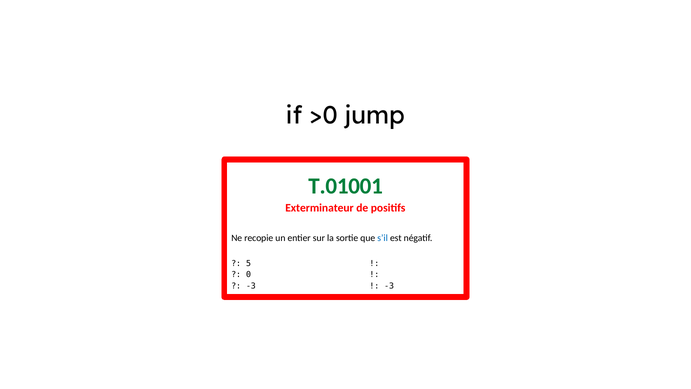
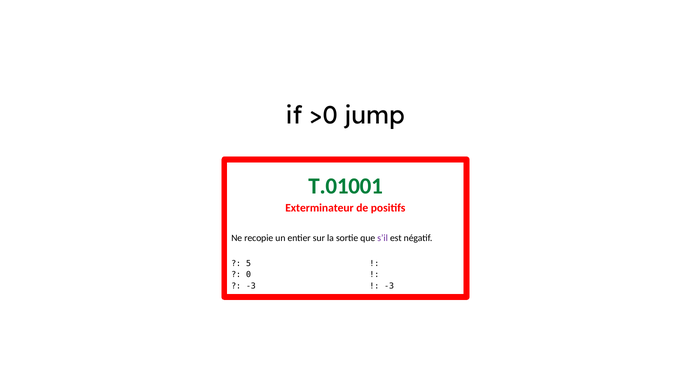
s’il colour: blue -> purple (383, 238)
